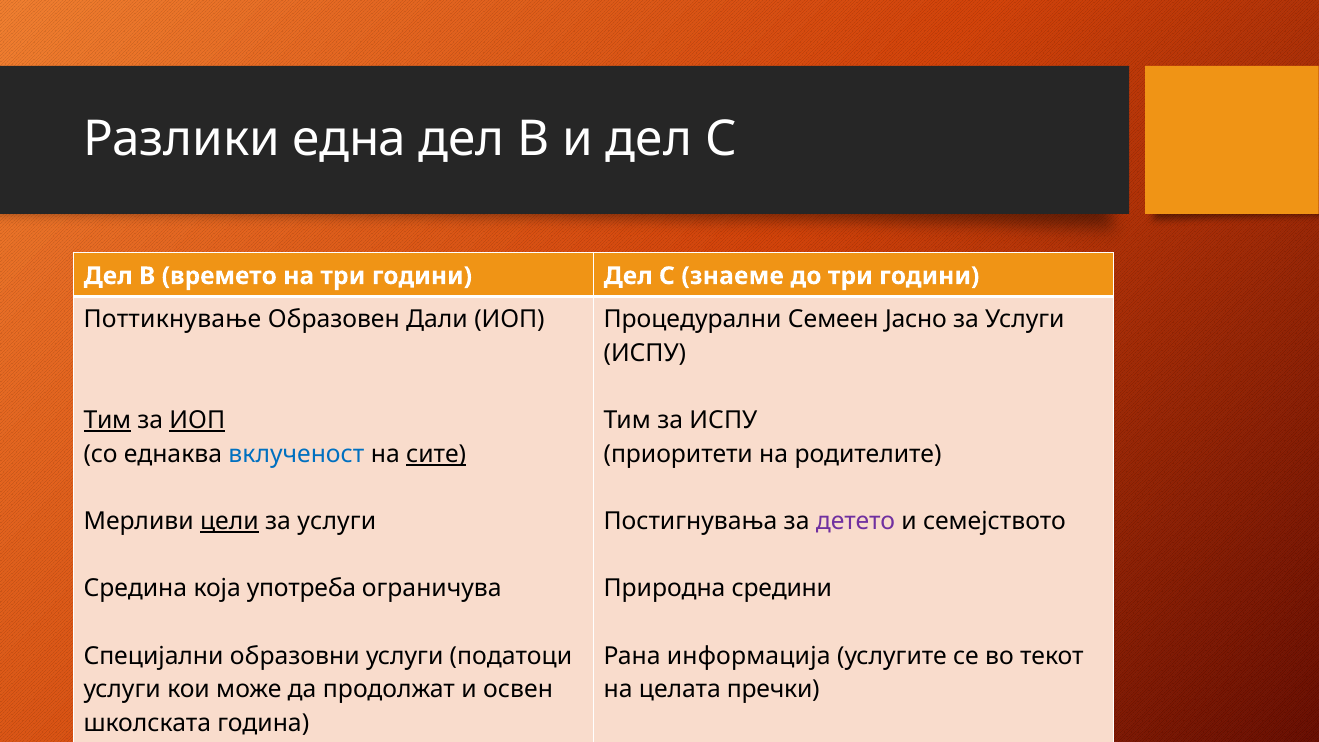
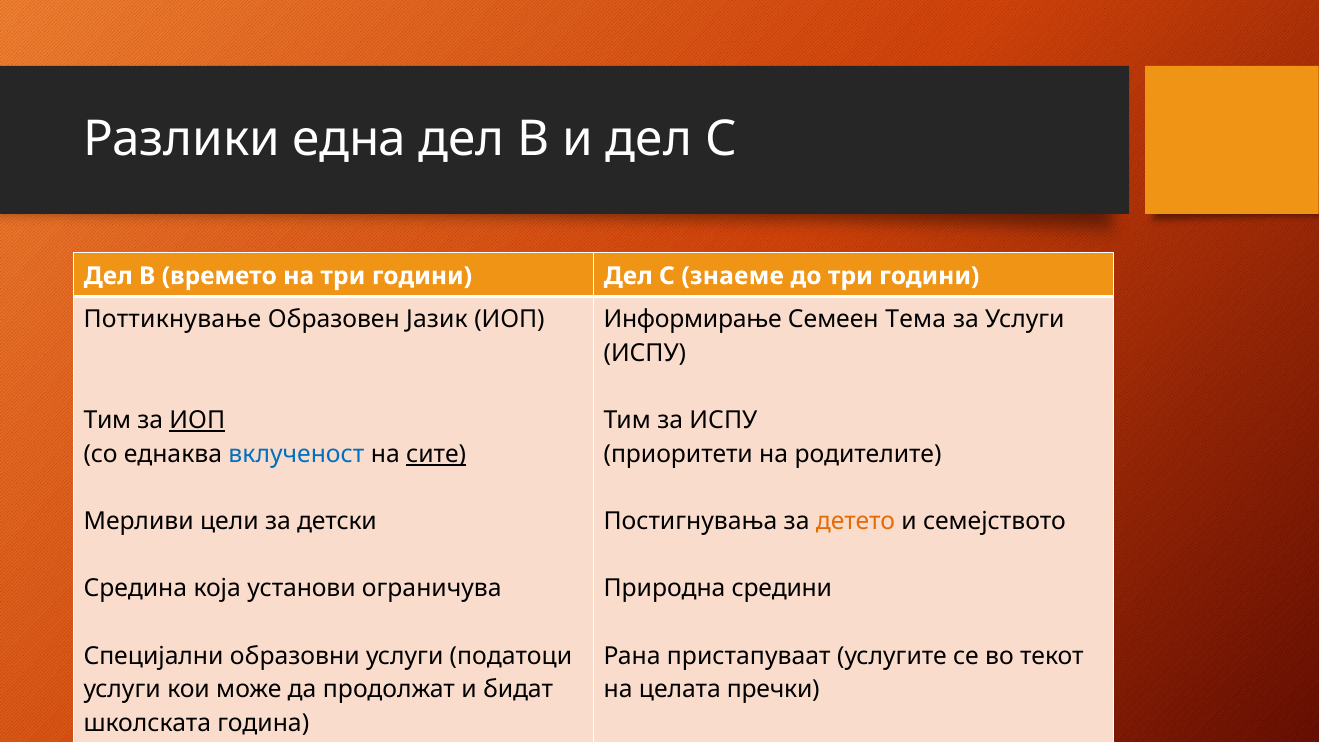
Дали: Дали -> Јазик (437, 320)
Процедурални: Процедурални -> Информирање (693, 320)
Јасно: Јасно -> Тема (916, 320)
Тим underline: present -> none (107, 420)
цели underline: present -> none (229, 521)
услуги: услуги -> детски (337, 521)
детето colour: purple -> orange (856, 521)
употреба: употреба -> установи (301, 589)
информација: информација -> пристапуваат (749, 656)
освен: освен -> бидат (518, 690)
